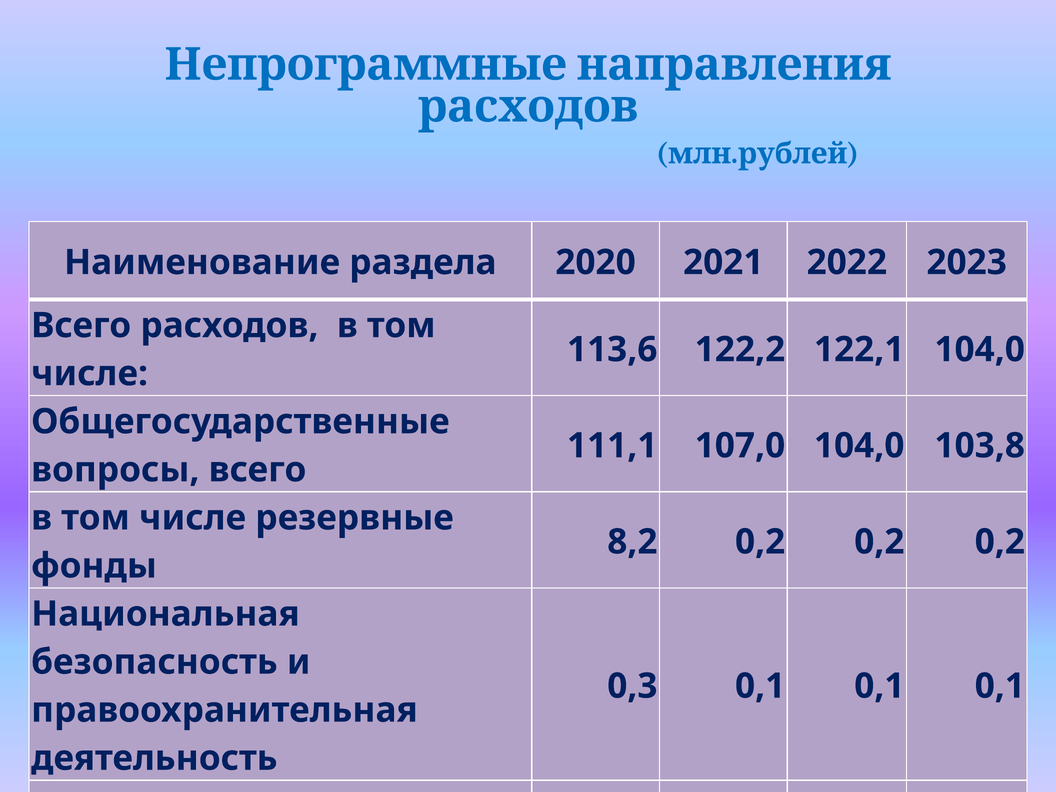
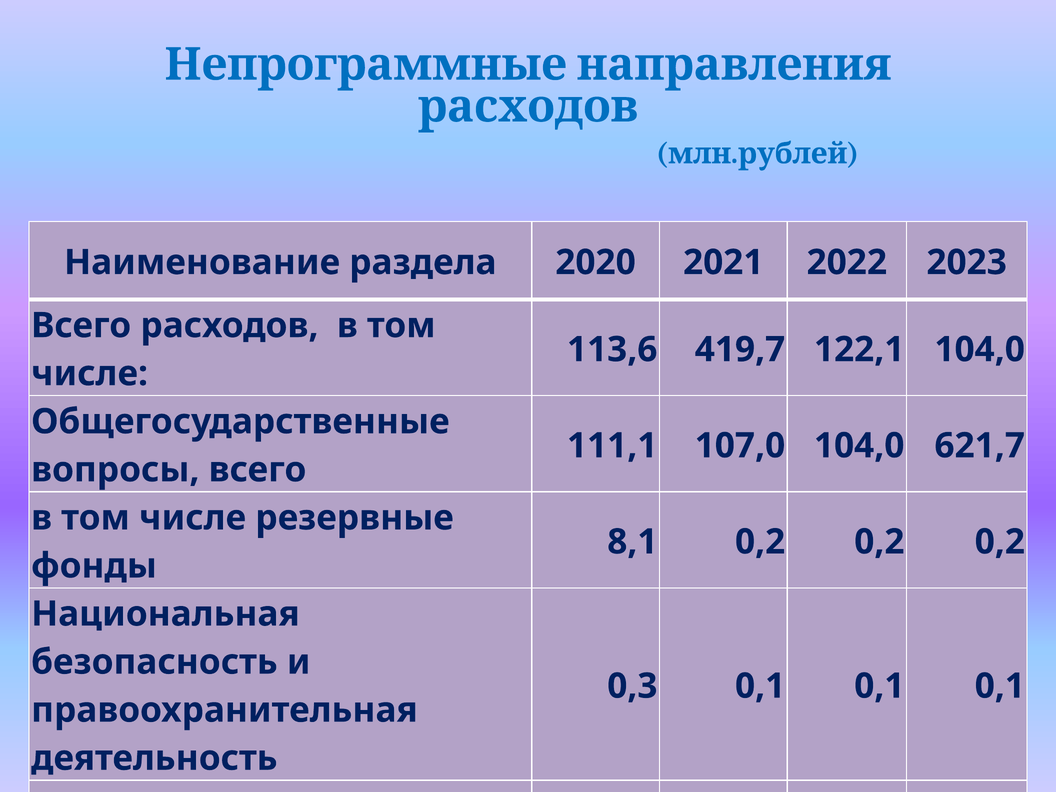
122,2: 122,2 -> 419,7 (740, 350)
103,8: 103,8 -> 621,7 (980, 446)
8,2: 8,2 -> 8,1 (632, 542)
